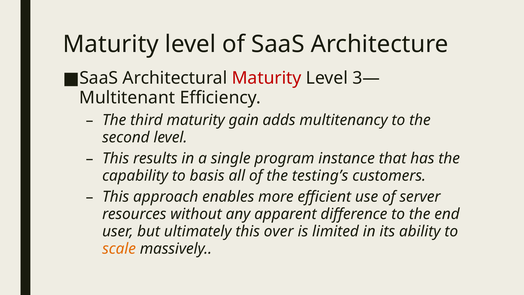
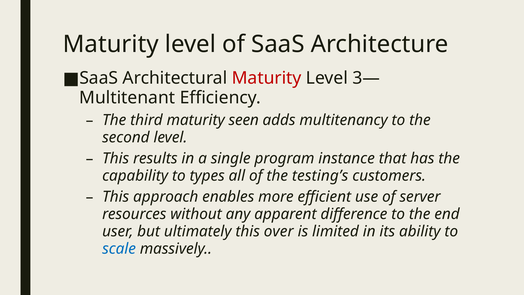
gain: gain -> seen (244, 120)
basis: basis -> types (207, 176)
scale colour: orange -> blue (119, 248)
